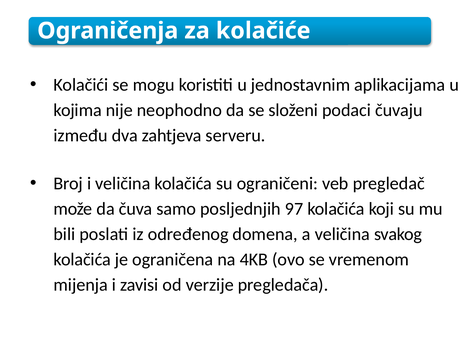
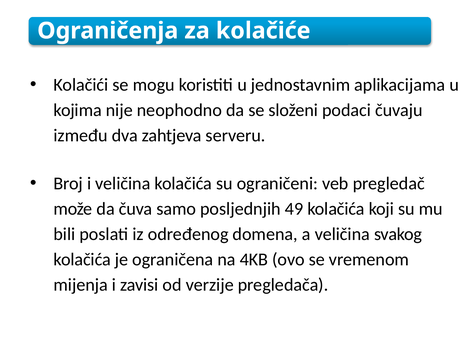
97: 97 -> 49 (294, 209)
